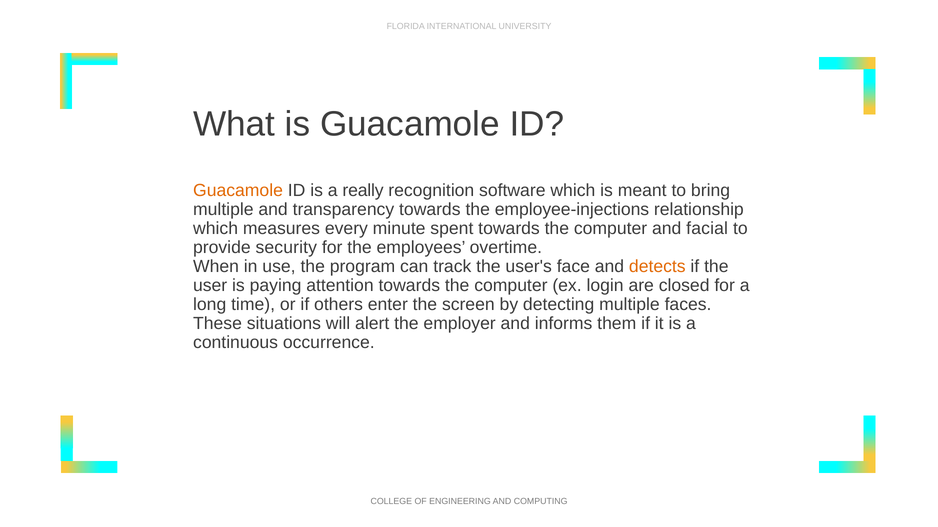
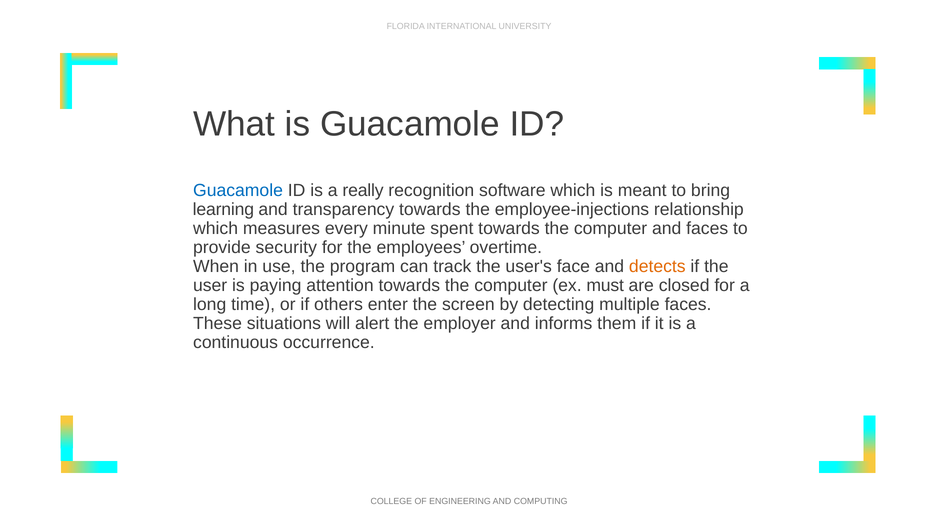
Guacamole colour: orange -> blue (238, 191)
multiple: multiple -> learning (223, 210)
and facial: facial -> faces (707, 229)
login: login -> must (605, 286)
